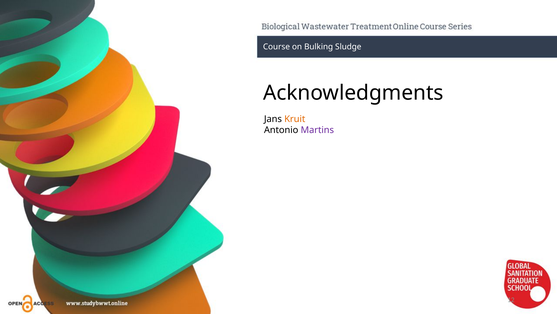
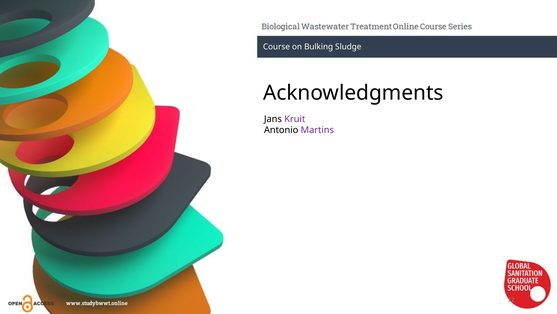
Kruit colour: orange -> purple (295, 119)
